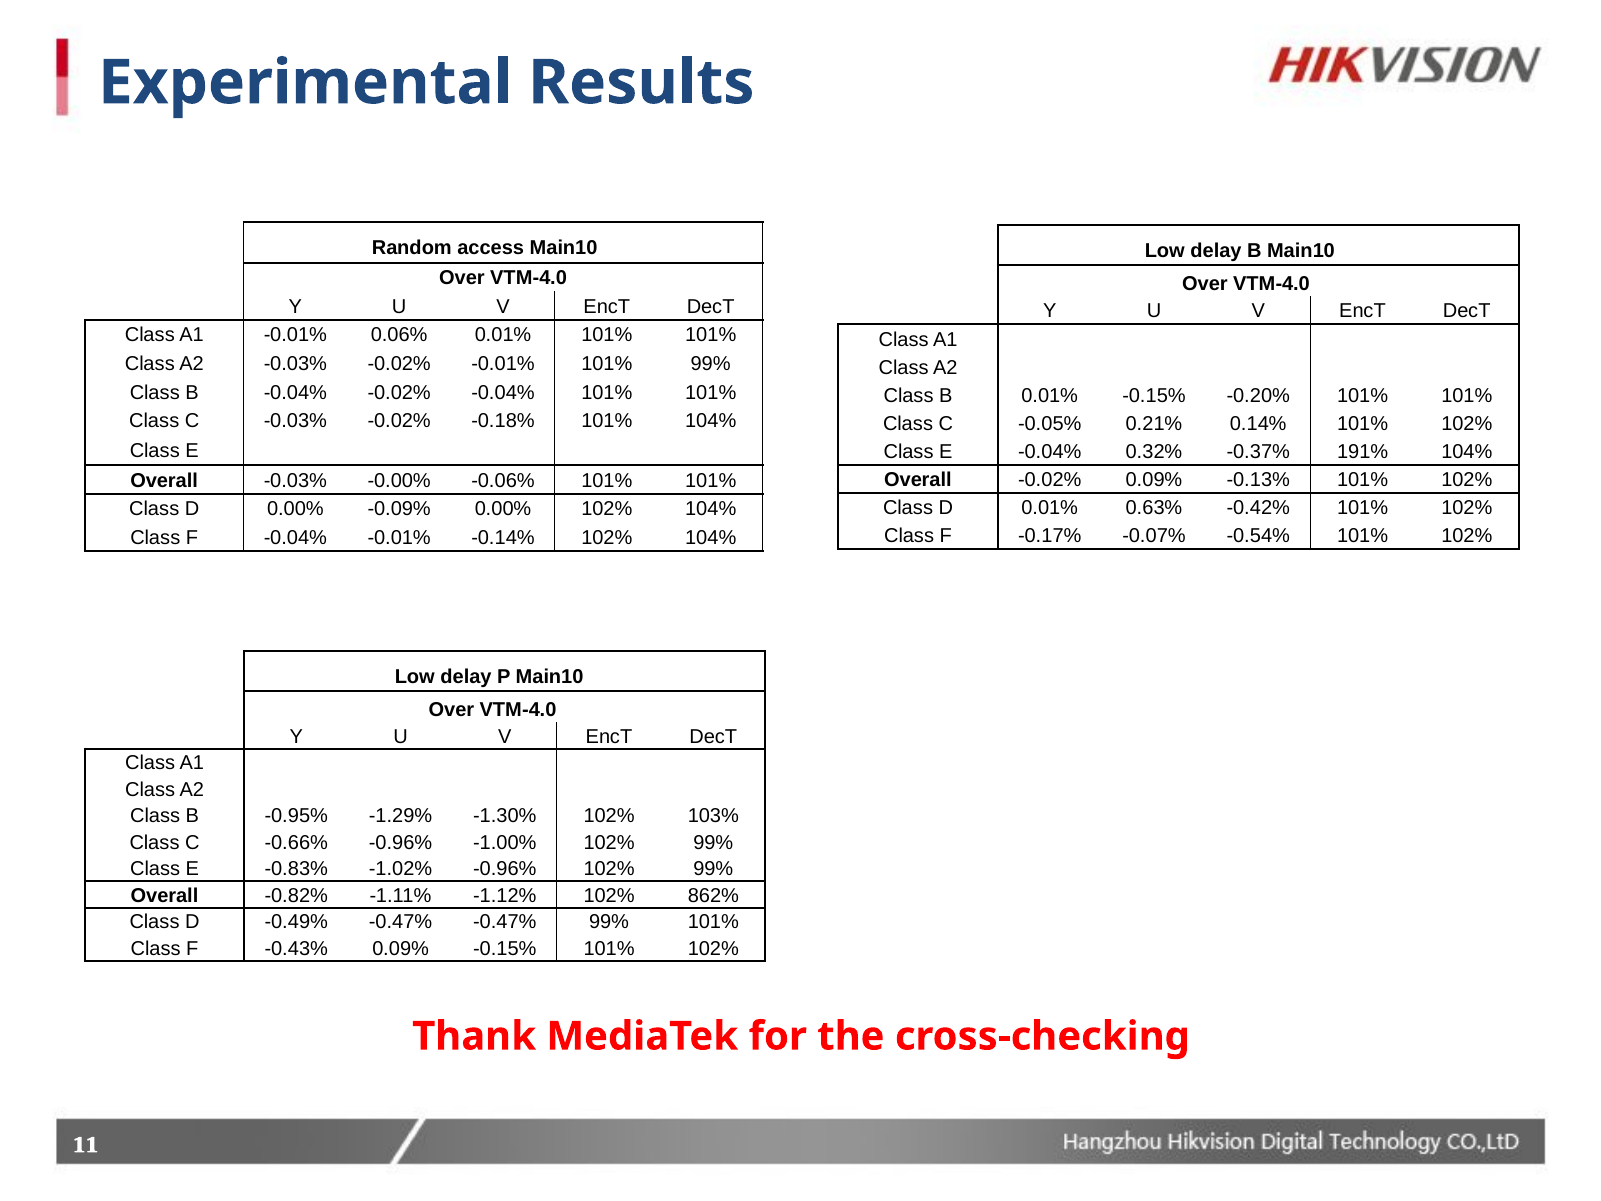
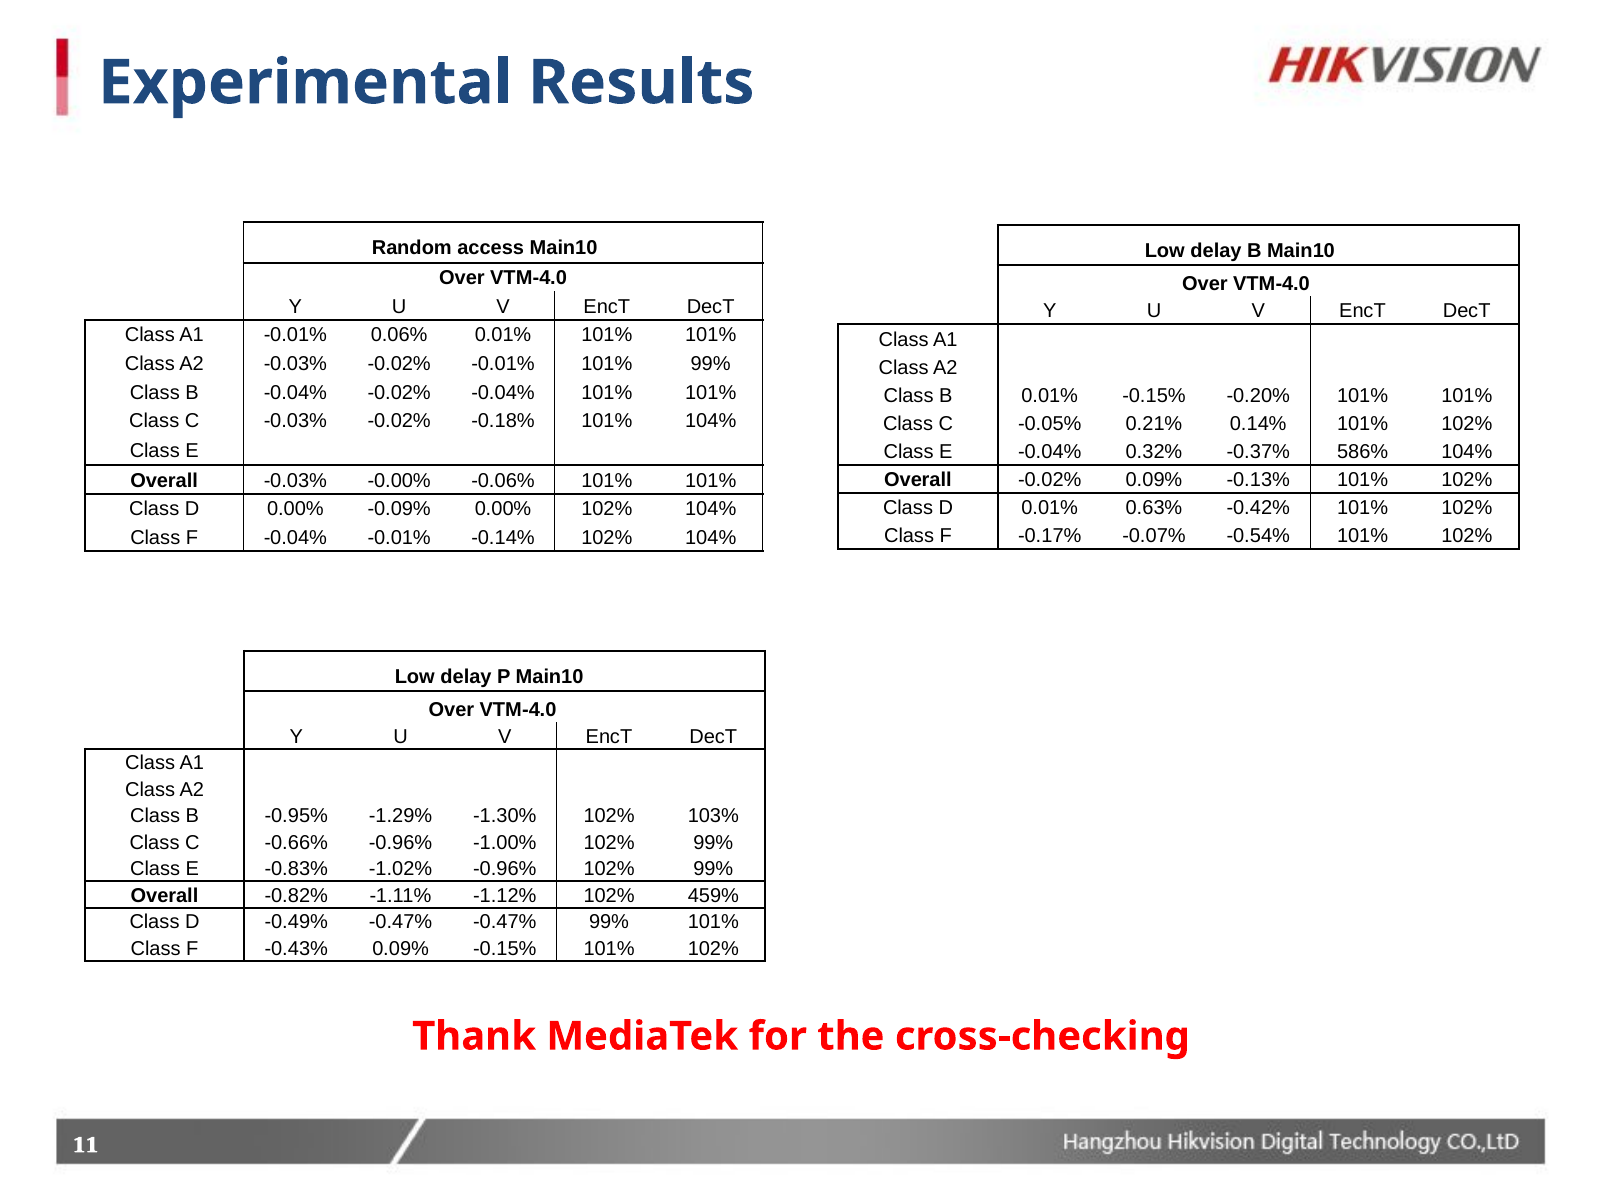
191%: 191% -> 586% (1363, 452)
862%: 862% -> 459% (713, 896)
